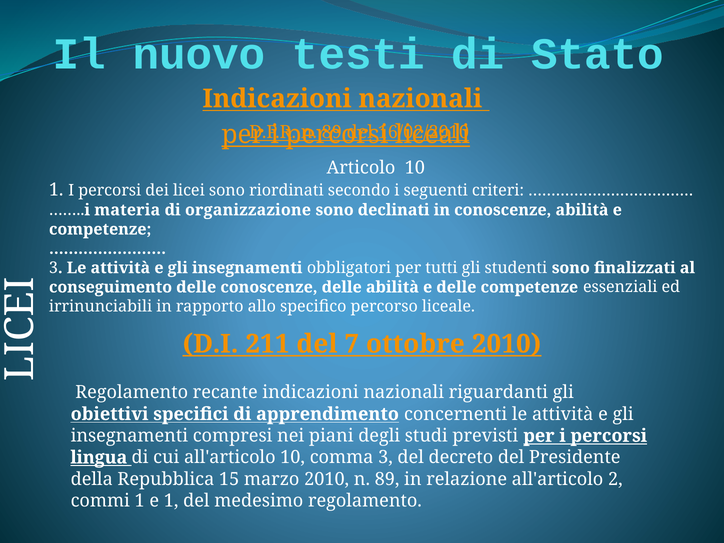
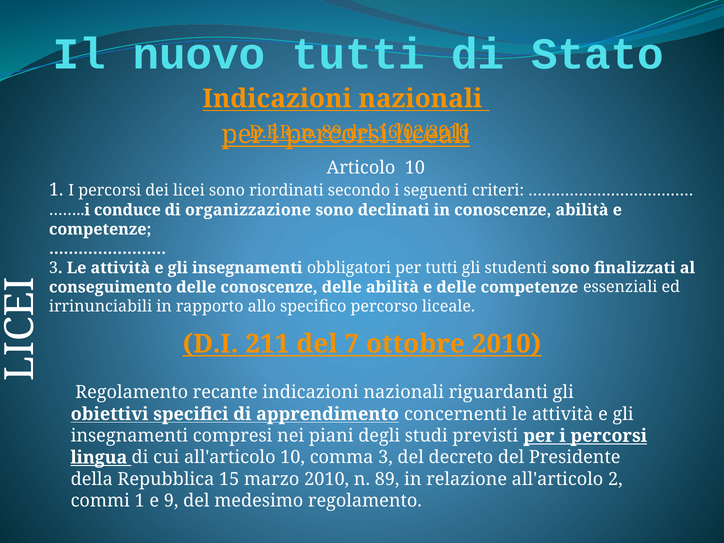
nuovo testi: testi -> tutti (358, 54)
materia: materia -> conduce (127, 210)
e 1: 1 -> 9 (171, 501)
